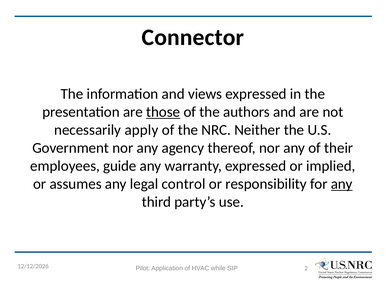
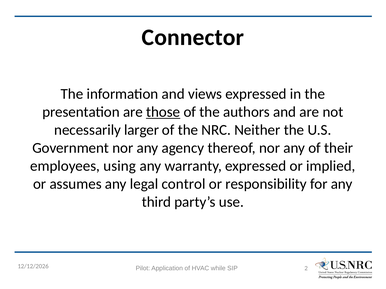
apply: apply -> larger (142, 130)
guide: guide -> using (120, 166)
any underline: present -> none (342, 184)
